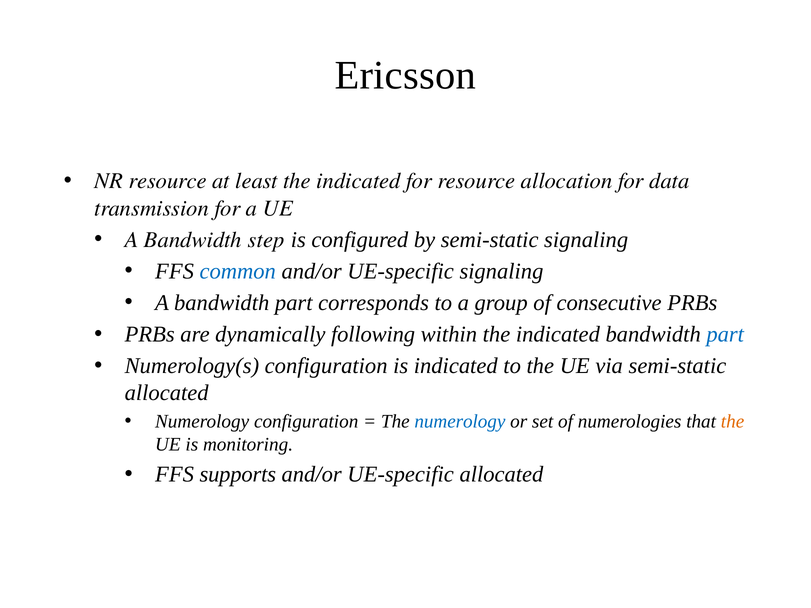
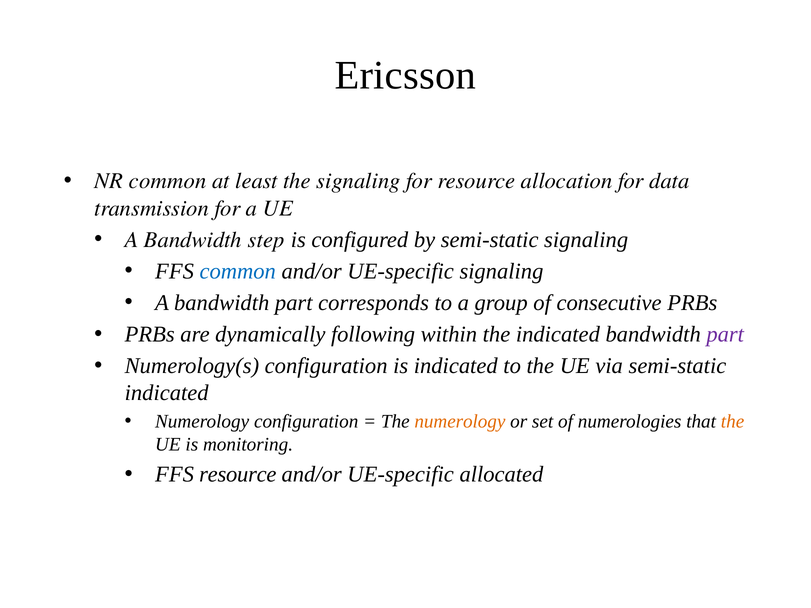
NR resource: resource -> common (168, 181)
least the indicated: indicated -> signaling (359, 181)
part colour: blue -> purple (725, 334)
allocated: allocated -> indicated (167, 393)
numerology colour: blue -> orange (460, 422)
FFS supports: supports -> resource (238, 475)
